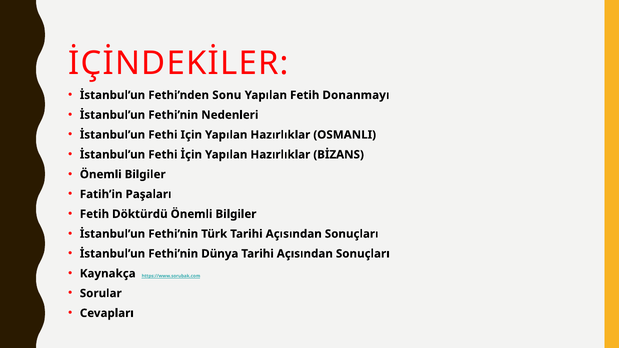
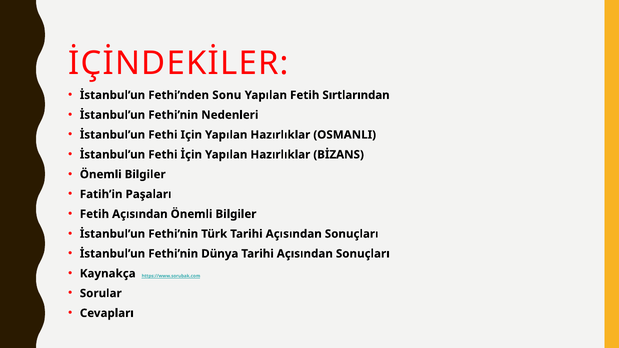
Donanmayı: Donanmayı -> Sırtlarından (356, 95)
Fetih Döktürdü: Döktürdü -> Açısından (140, 214)
